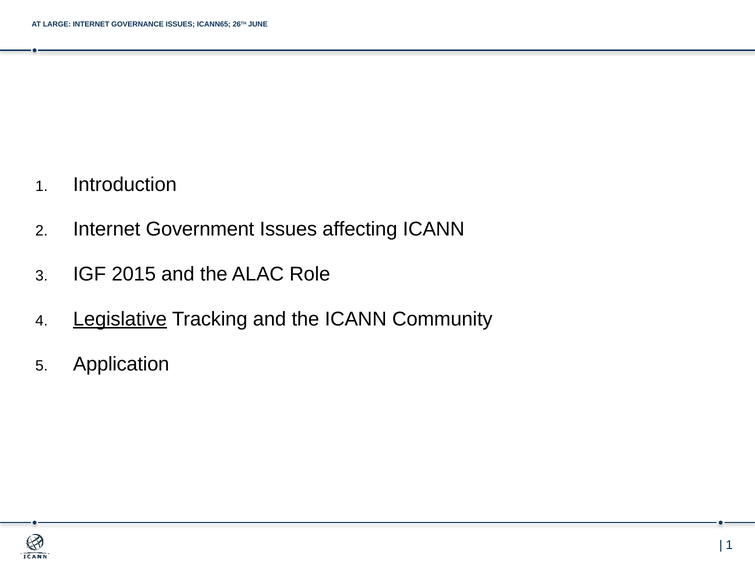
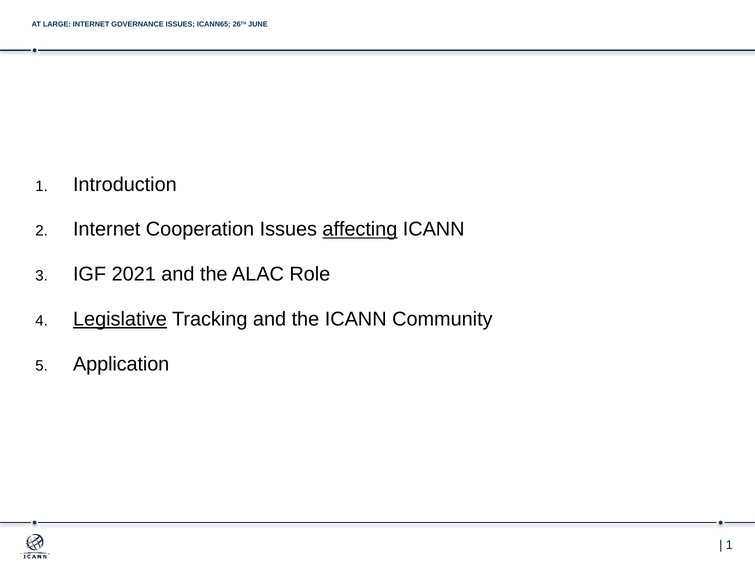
Government: Government -> Cooperation (200, 229)
affecting underline: none -> present (360, 229)
2015: 2015 -> 2021 (134, 274)
